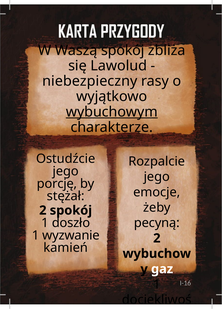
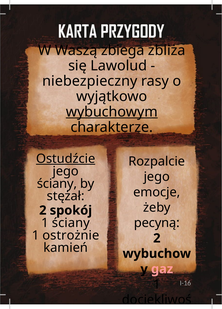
Waszą spokój: spokój -> zbiega (123, 50)
Ostudźcie underline: none -> present (66, 159)
porcję: porcję -> ściany (57, 184)
1 doszło: doszło -> ściany (71, 223)
wyzwanie: wyzwanie -> ostrożnie (71, 235)
gaz colour: white -> pink (162, 269)
